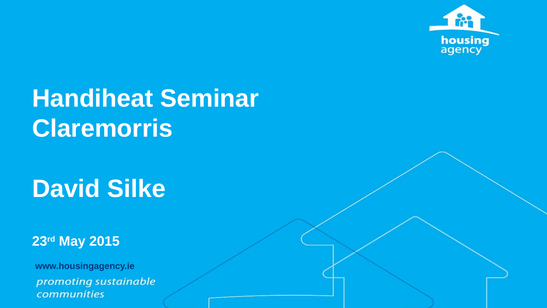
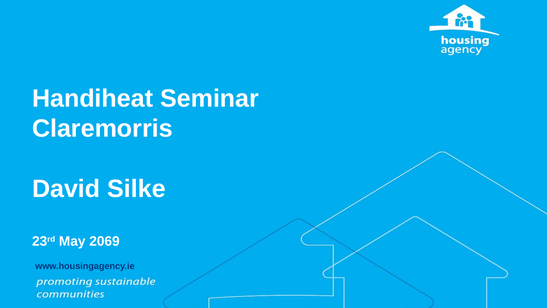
2015: 2015 -> 2069 (104, 241)
